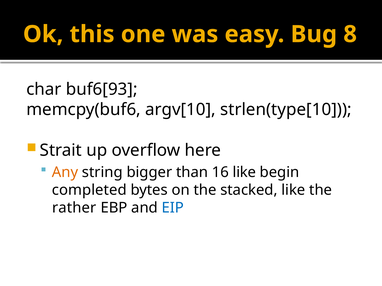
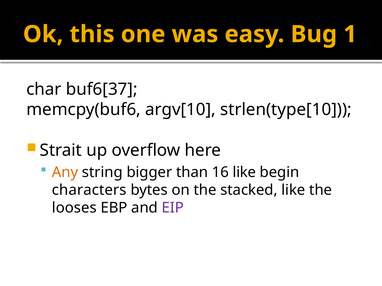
8: 8 -> 1 (350, 34)
buf6[93: buf6[93 -> buf6[37 (102, 89)
completed: completed -> characters (89, 190)
rather: rather -> looses (74, 208)
EIP colour: blue -> purple (173, 208)
